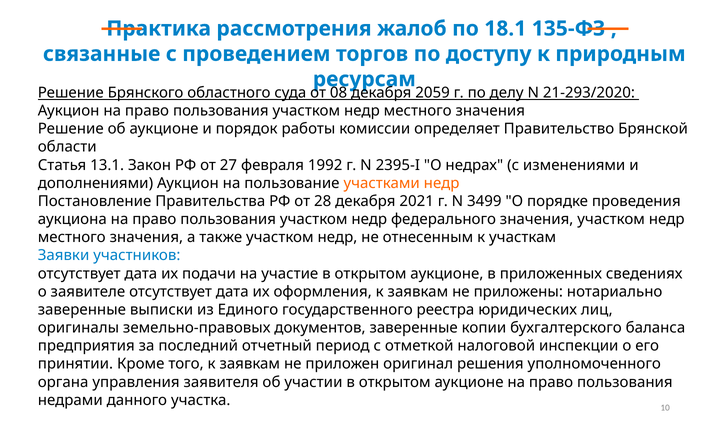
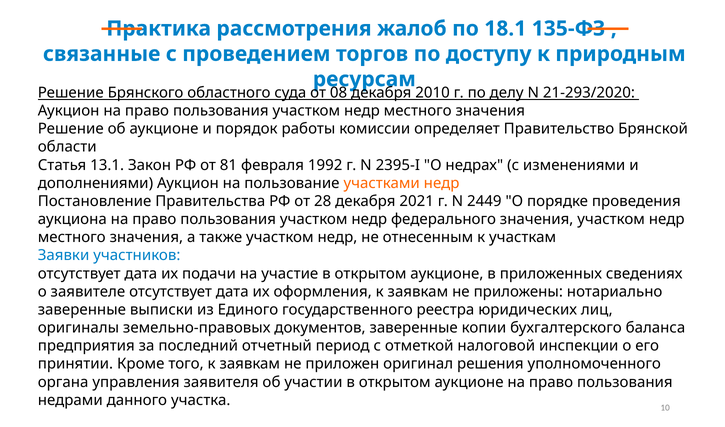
2059: 2059 -> 2010 (433, 93)
27: 27 -> 81 (228, 165)
3499: 3499 -> 2449 (484, 201)
